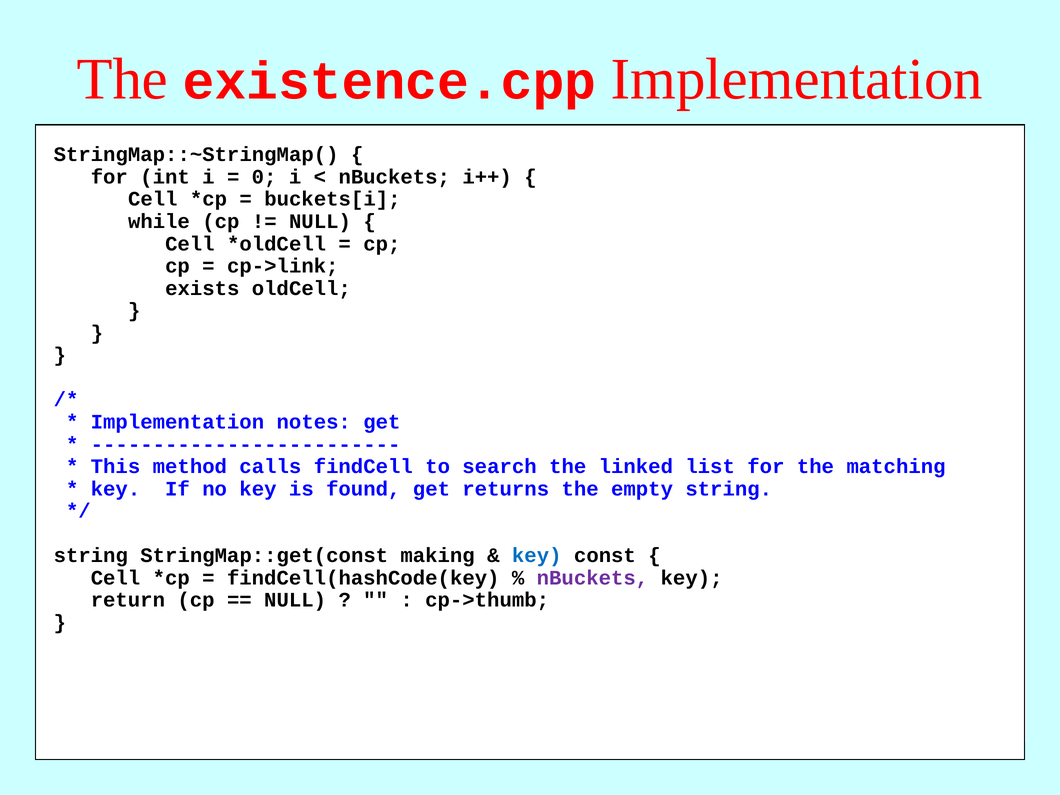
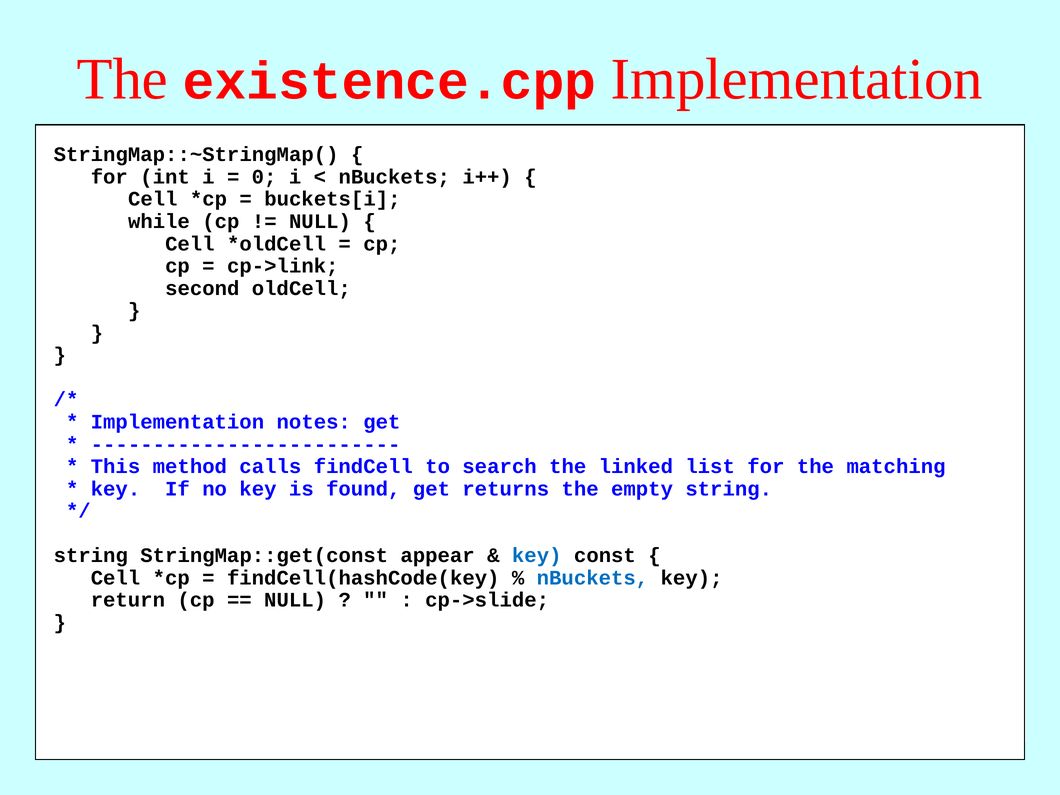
exists: exists -> second (202, 288)
making: making -> appear (438, 556)
nBuckets colour: purple -> blue (592, 578)
cp->thumb: cp->thumb -> cp->slide (487, 600)
